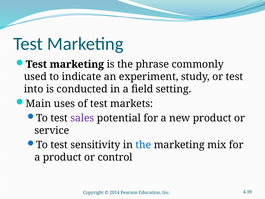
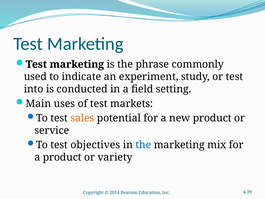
sales colour: purple -> orange (82, 118)
sensitivity: sensitivity -> objectives (95, 145)
control: control -> variety (115, 157)
